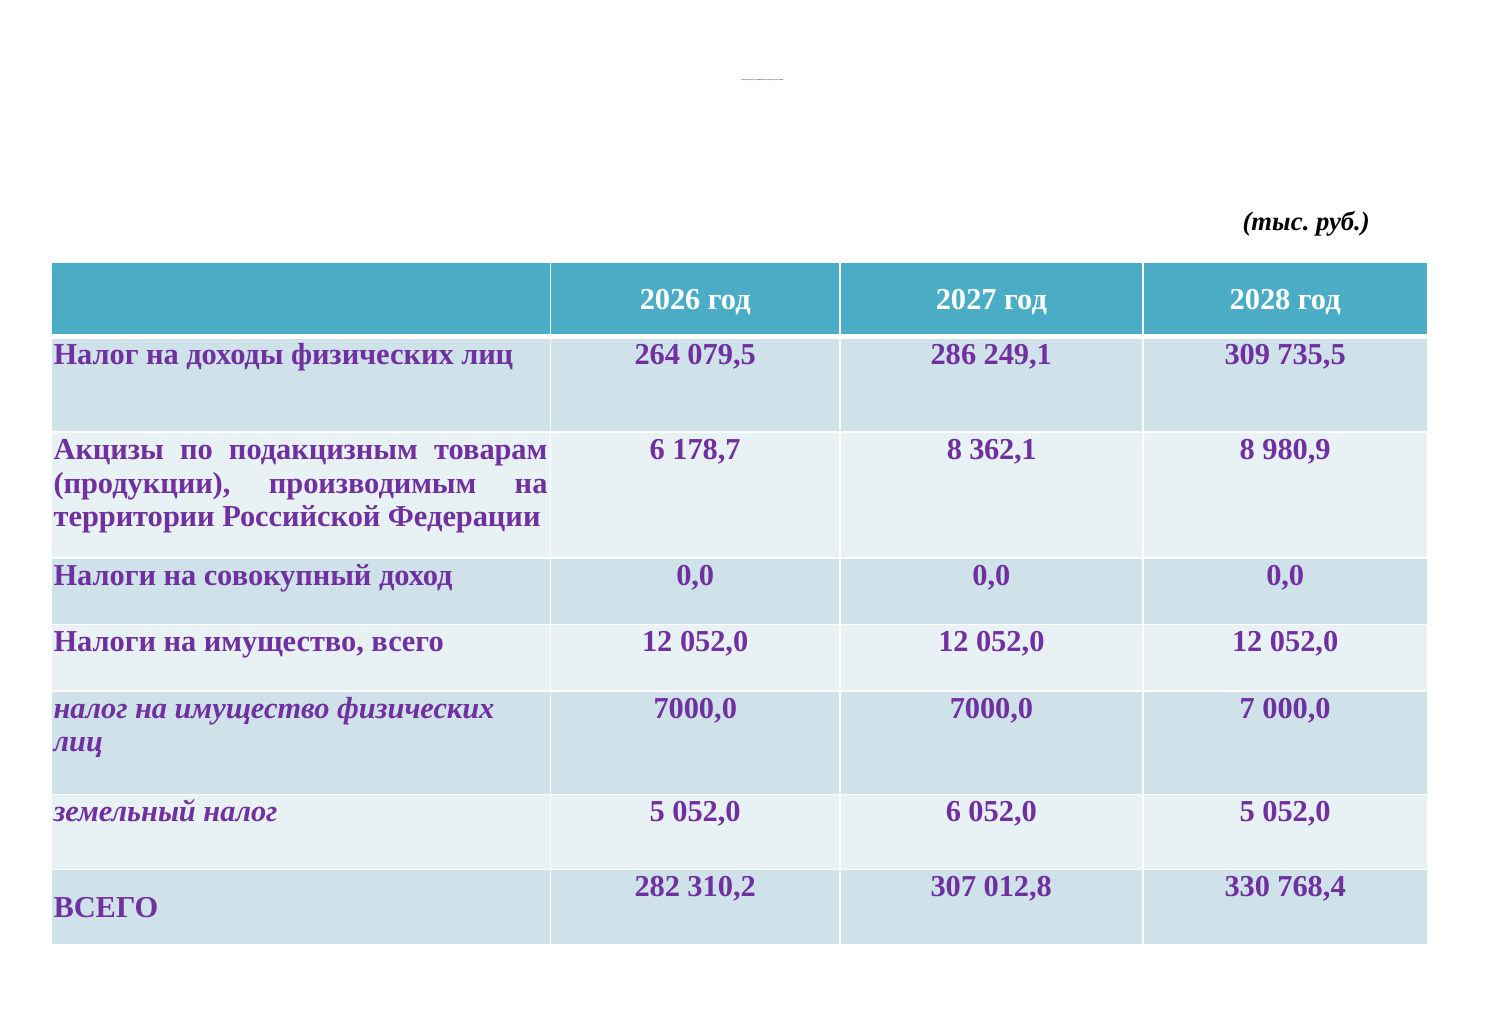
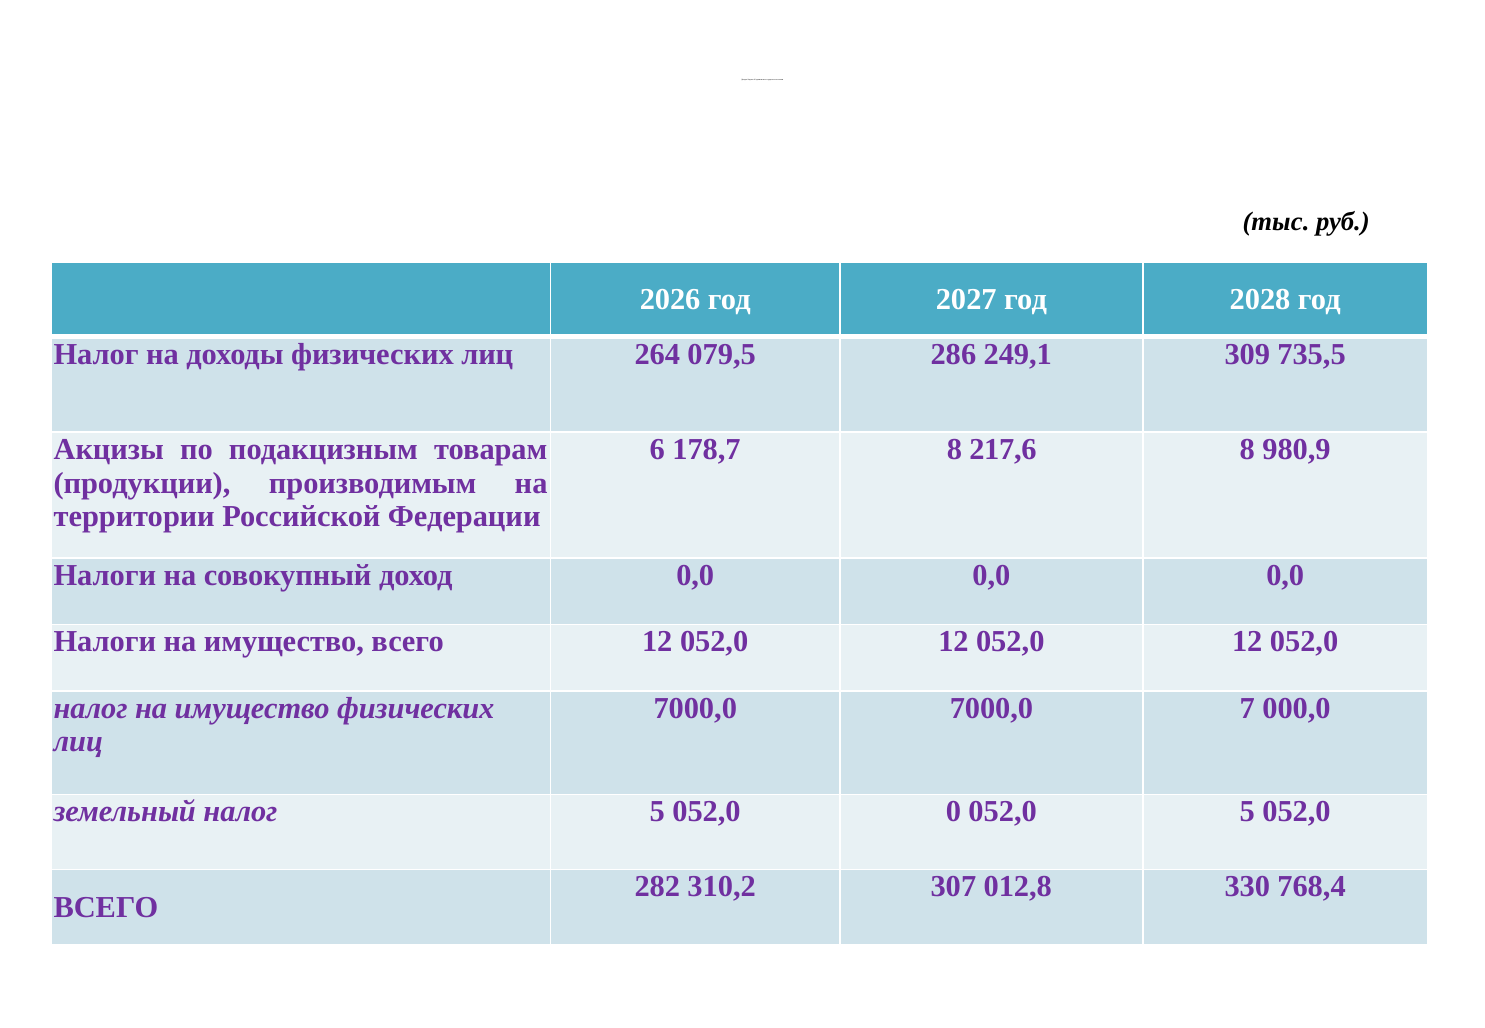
362,1: 362,1 -> 217,6 (1003, 449)
052,0 6: 6 -> 0 (953, 812)
